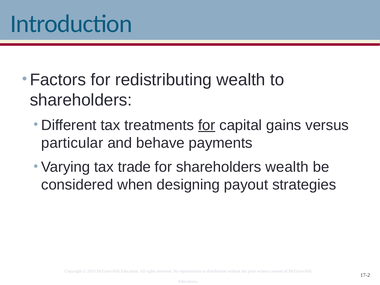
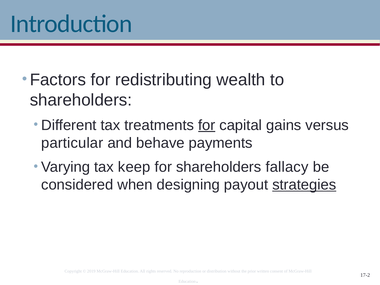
trade: trade -> keep (134, 167)
shareholders wealth: wealth -> fallacy (287, 167)
strategies underline: none -> present (304, 185)
